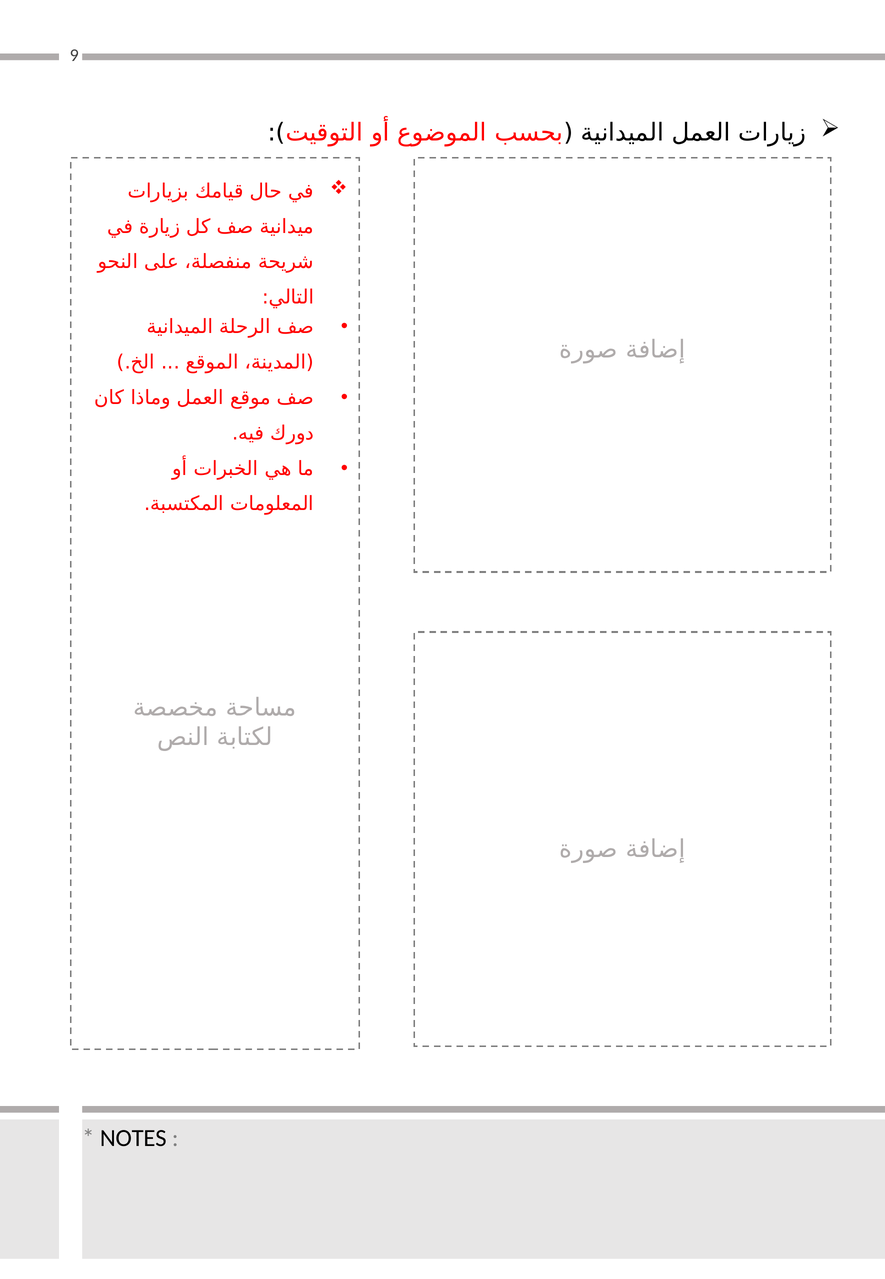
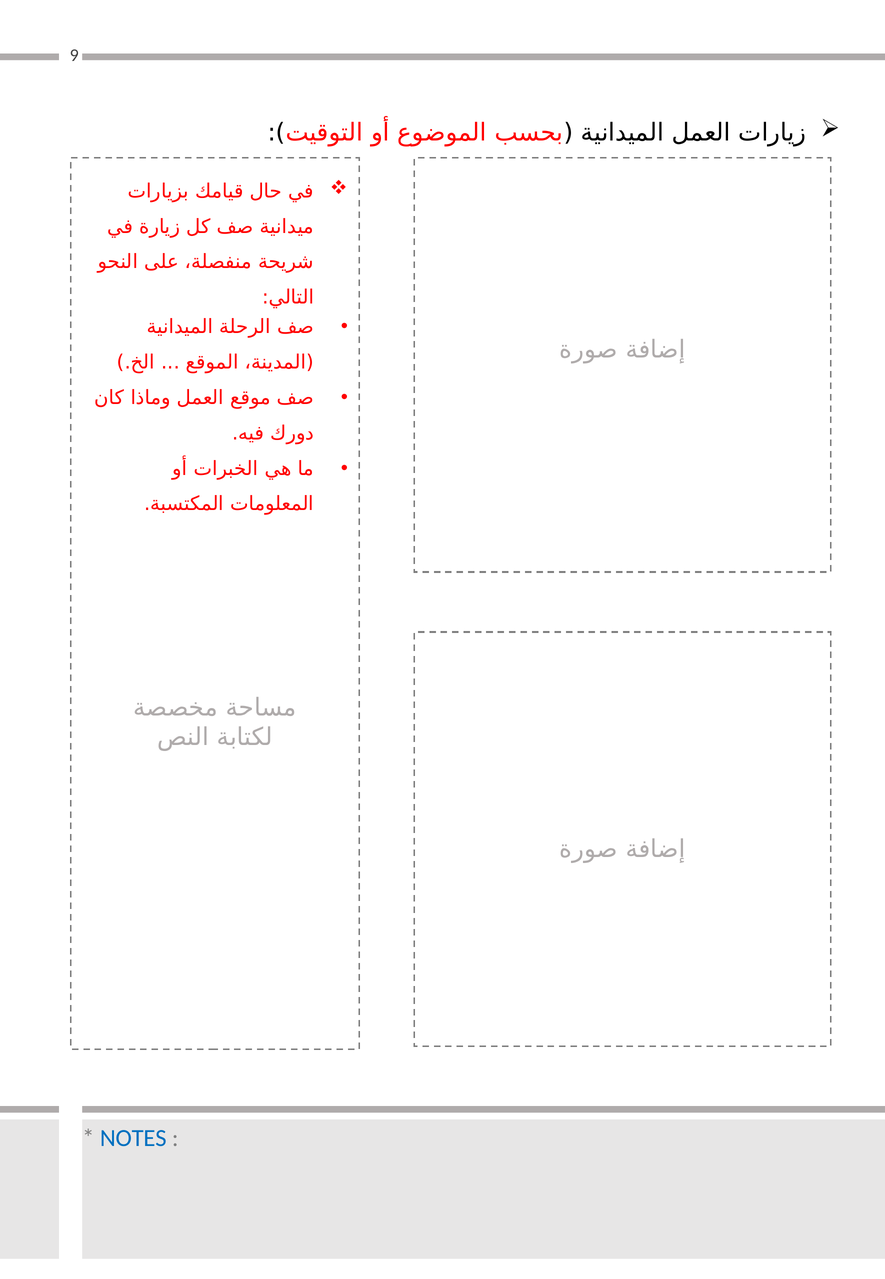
NOTES colour: black -> blue (133, 1138)
